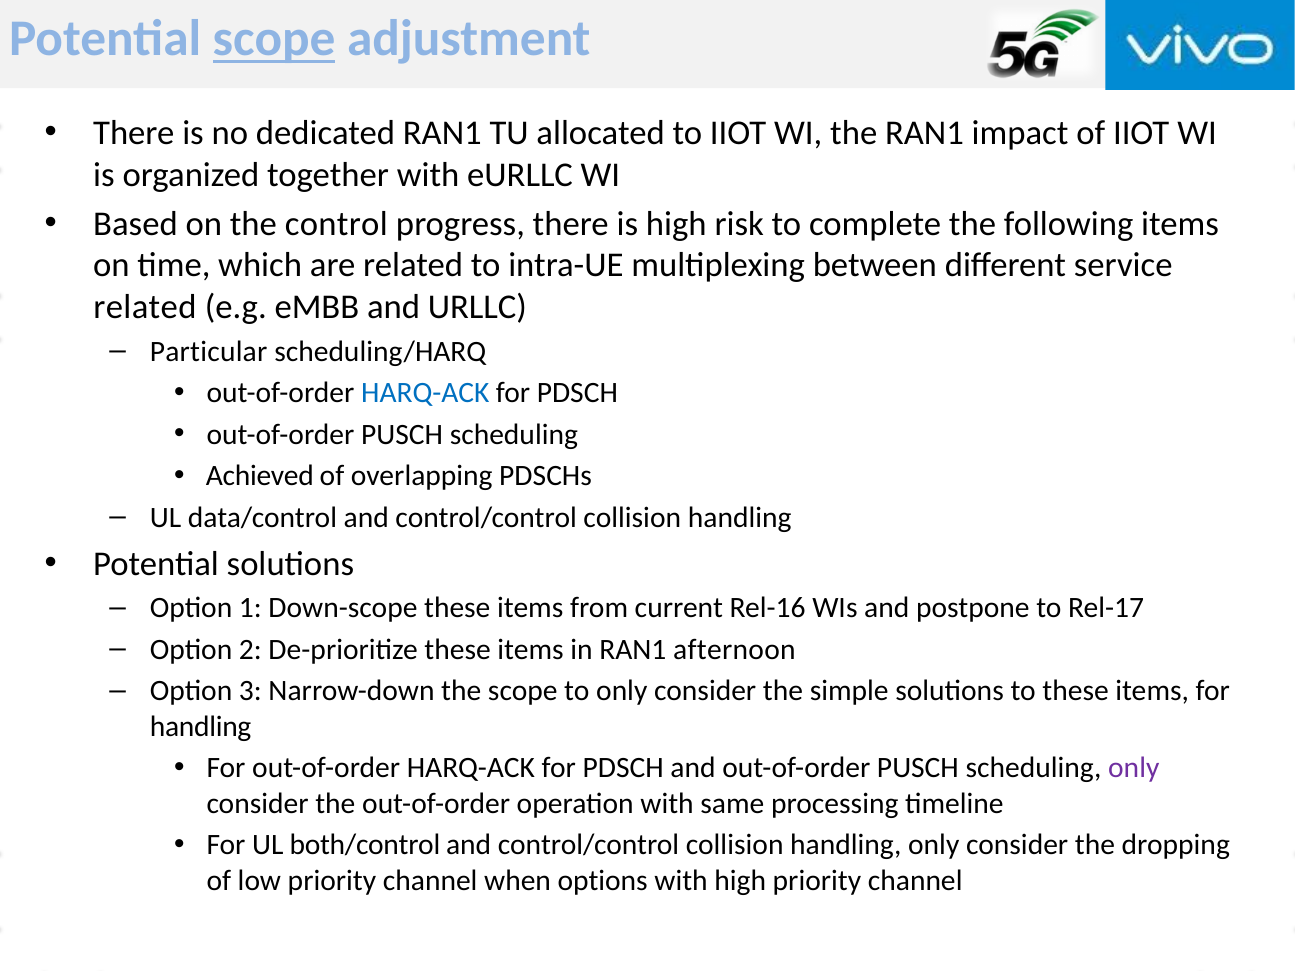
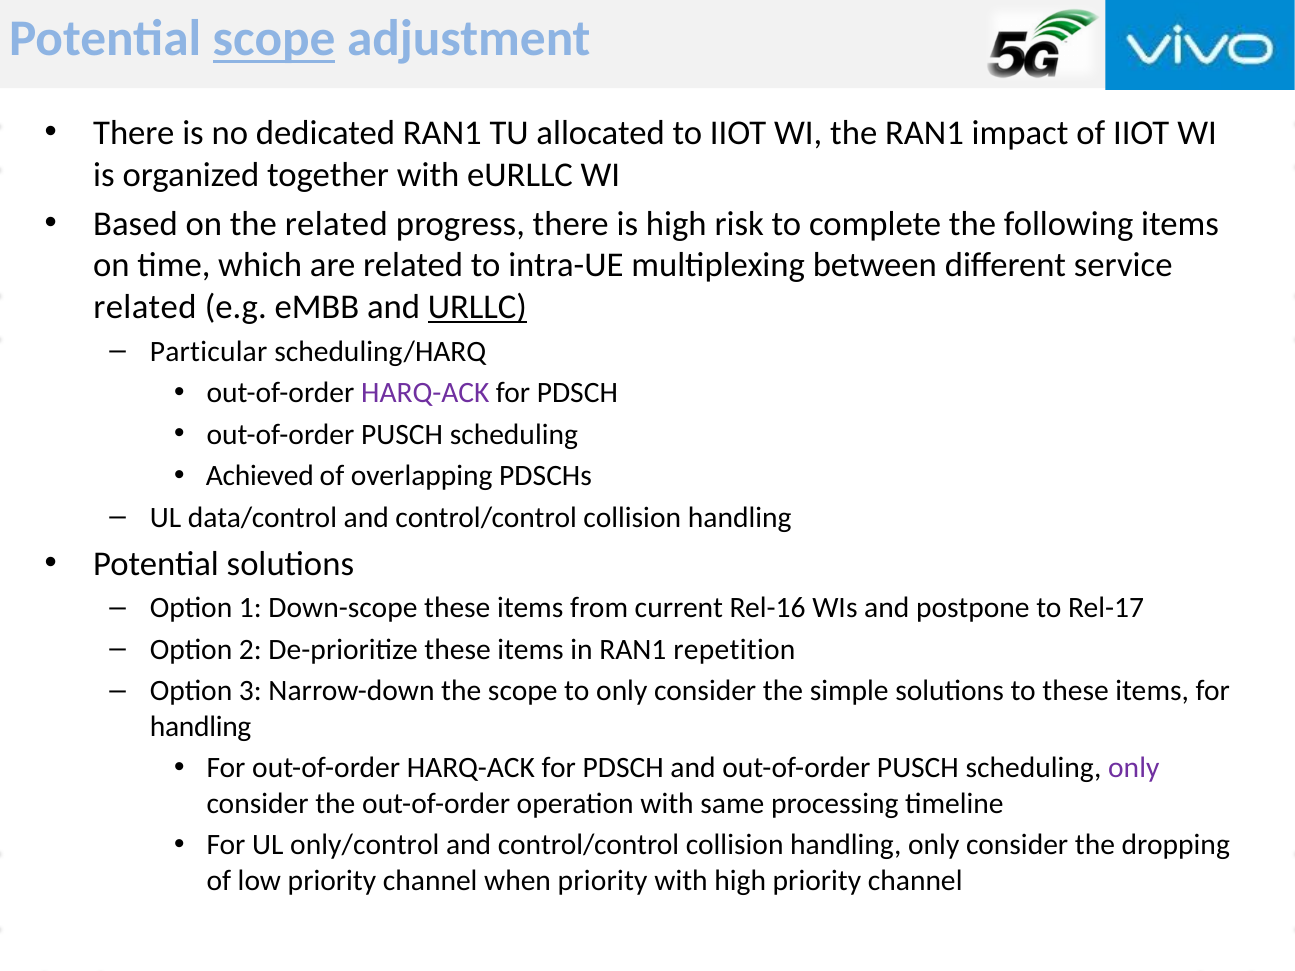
the control: control -> related (336, 224)
URLLC underline: none -> present (477, 307)
HARQ-ACK colour: blue -> purple (425, 393)
afternoon: afternoon -> repetition (734, 650)
both/control: both/control -> only/control (365, 845)
when options: options -> priority (603, 881)
